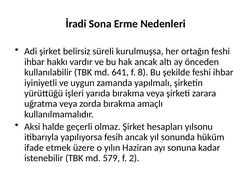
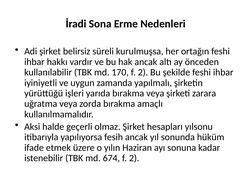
641: 641 -> 170 (120, 72)
8: 8 -> 2 (143, 72)
579: 579 -> 674 (111, 158)
